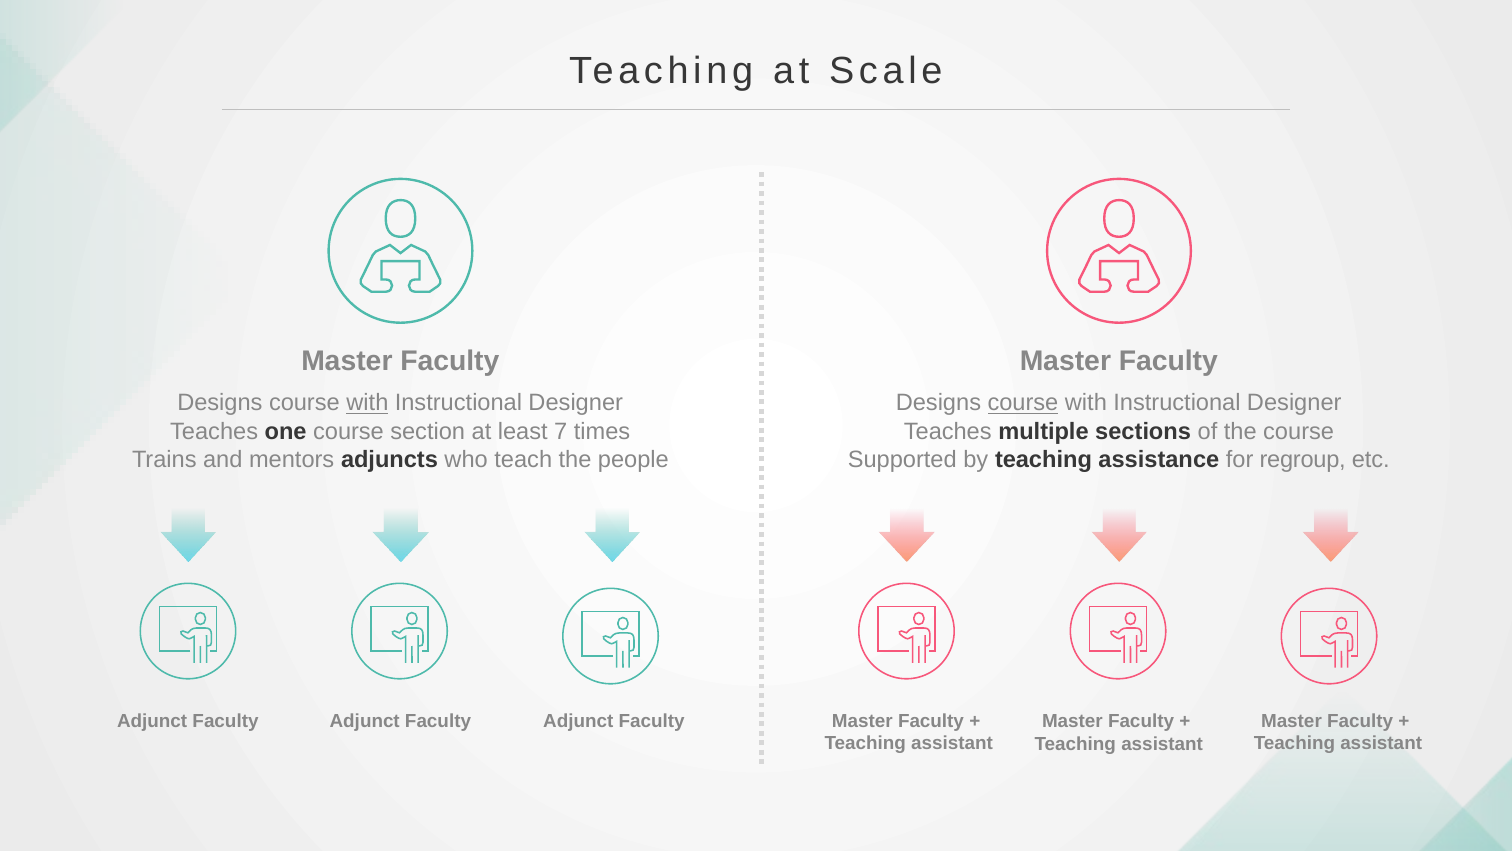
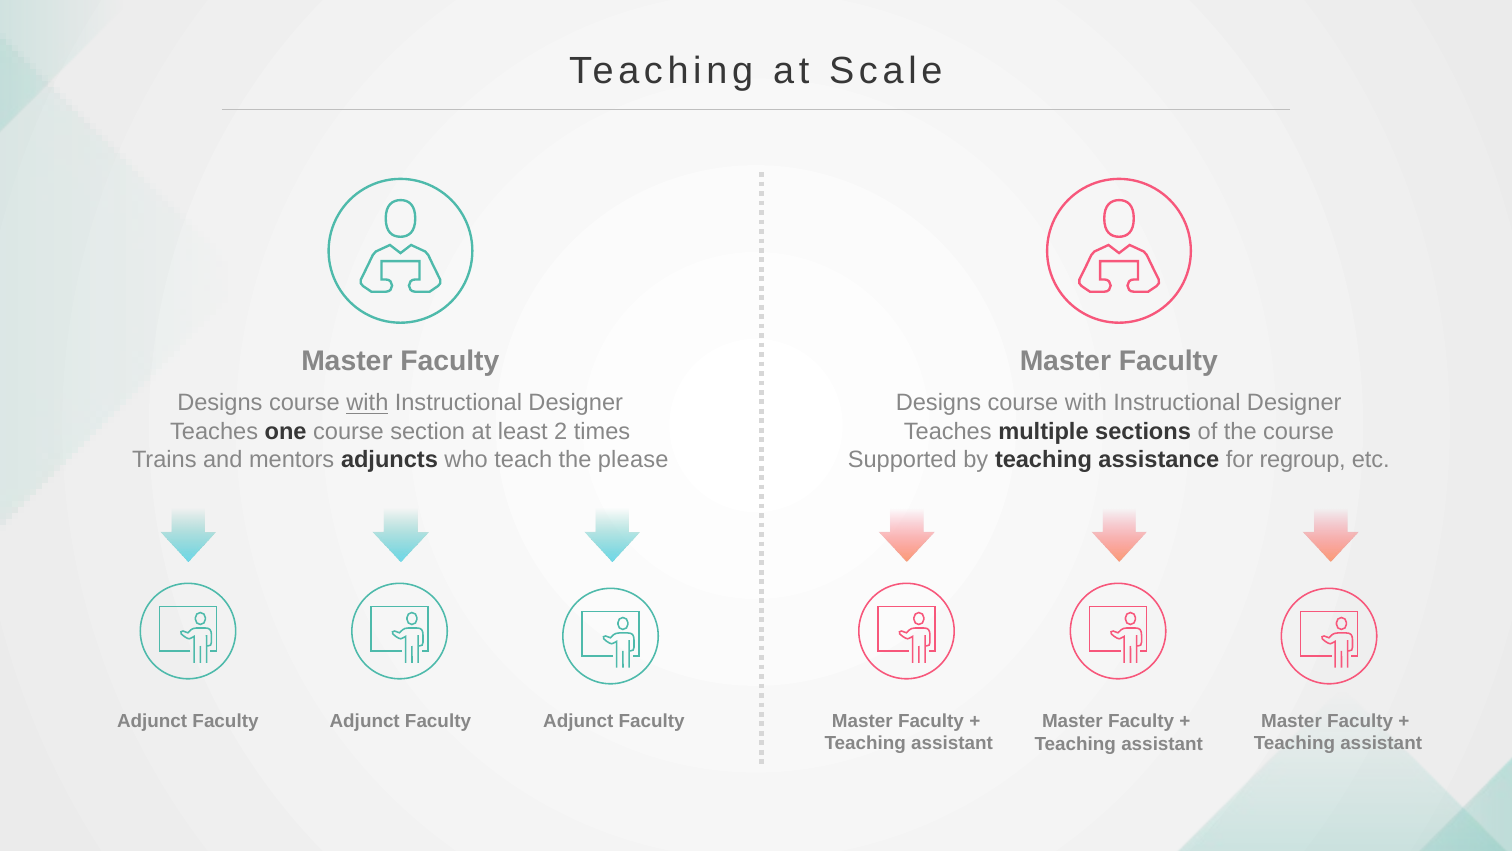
course underline: present -> none (1023, 403)
7: 7 -> 2 (561, 431)
people: people -> please (633, 460)
